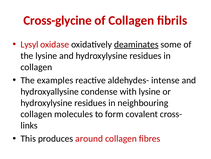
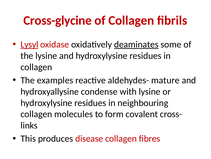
Lysyl underline: none -> present (29, 44)
intense: intense -> mature (165, 80)
around: around -> disease (89, 138)
